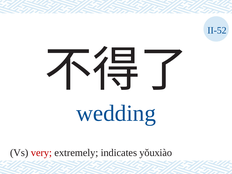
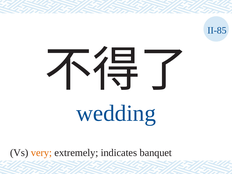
II-52: II-52 -> II-85 (217, 30)
very colour: red -> orange (41, 153)
yǒuxiào: yǒuxiào -> banquet (156, 153)
